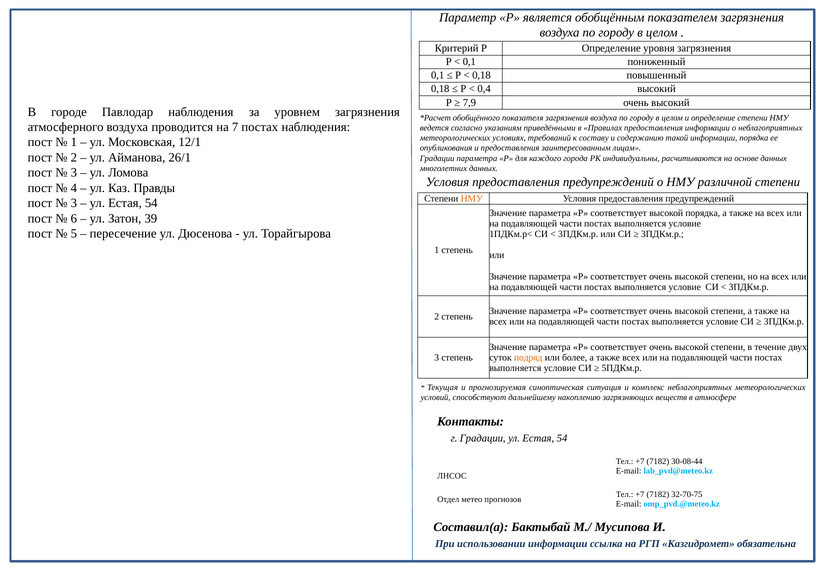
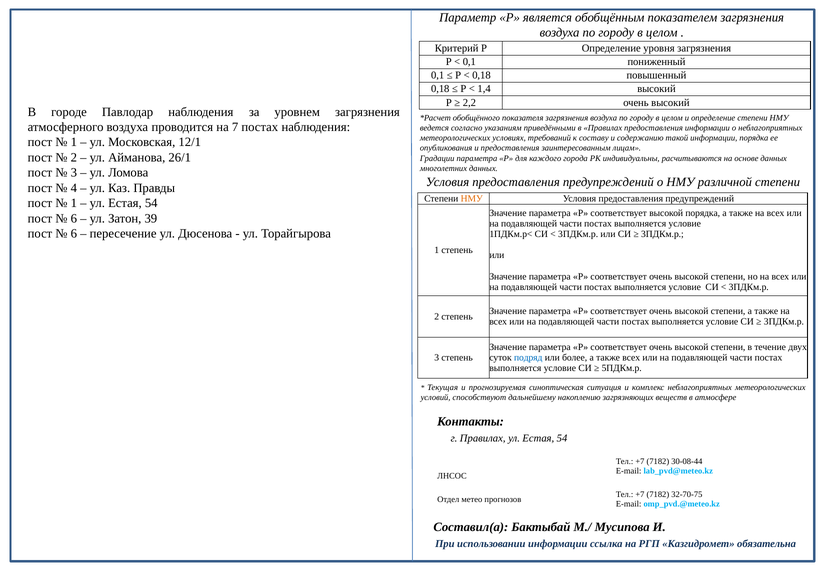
0,4: 0,4 -> 1,4 (484, 89)
7,9: 7,9 -> 2,2 (469, 103)
3: 3 -> 1 (74, 203)
5: 5 -> 6 (74, 234)
подряд colour: orange -> blue (528, 358)
г Градации: Градации -> Правилах (483, 439)
